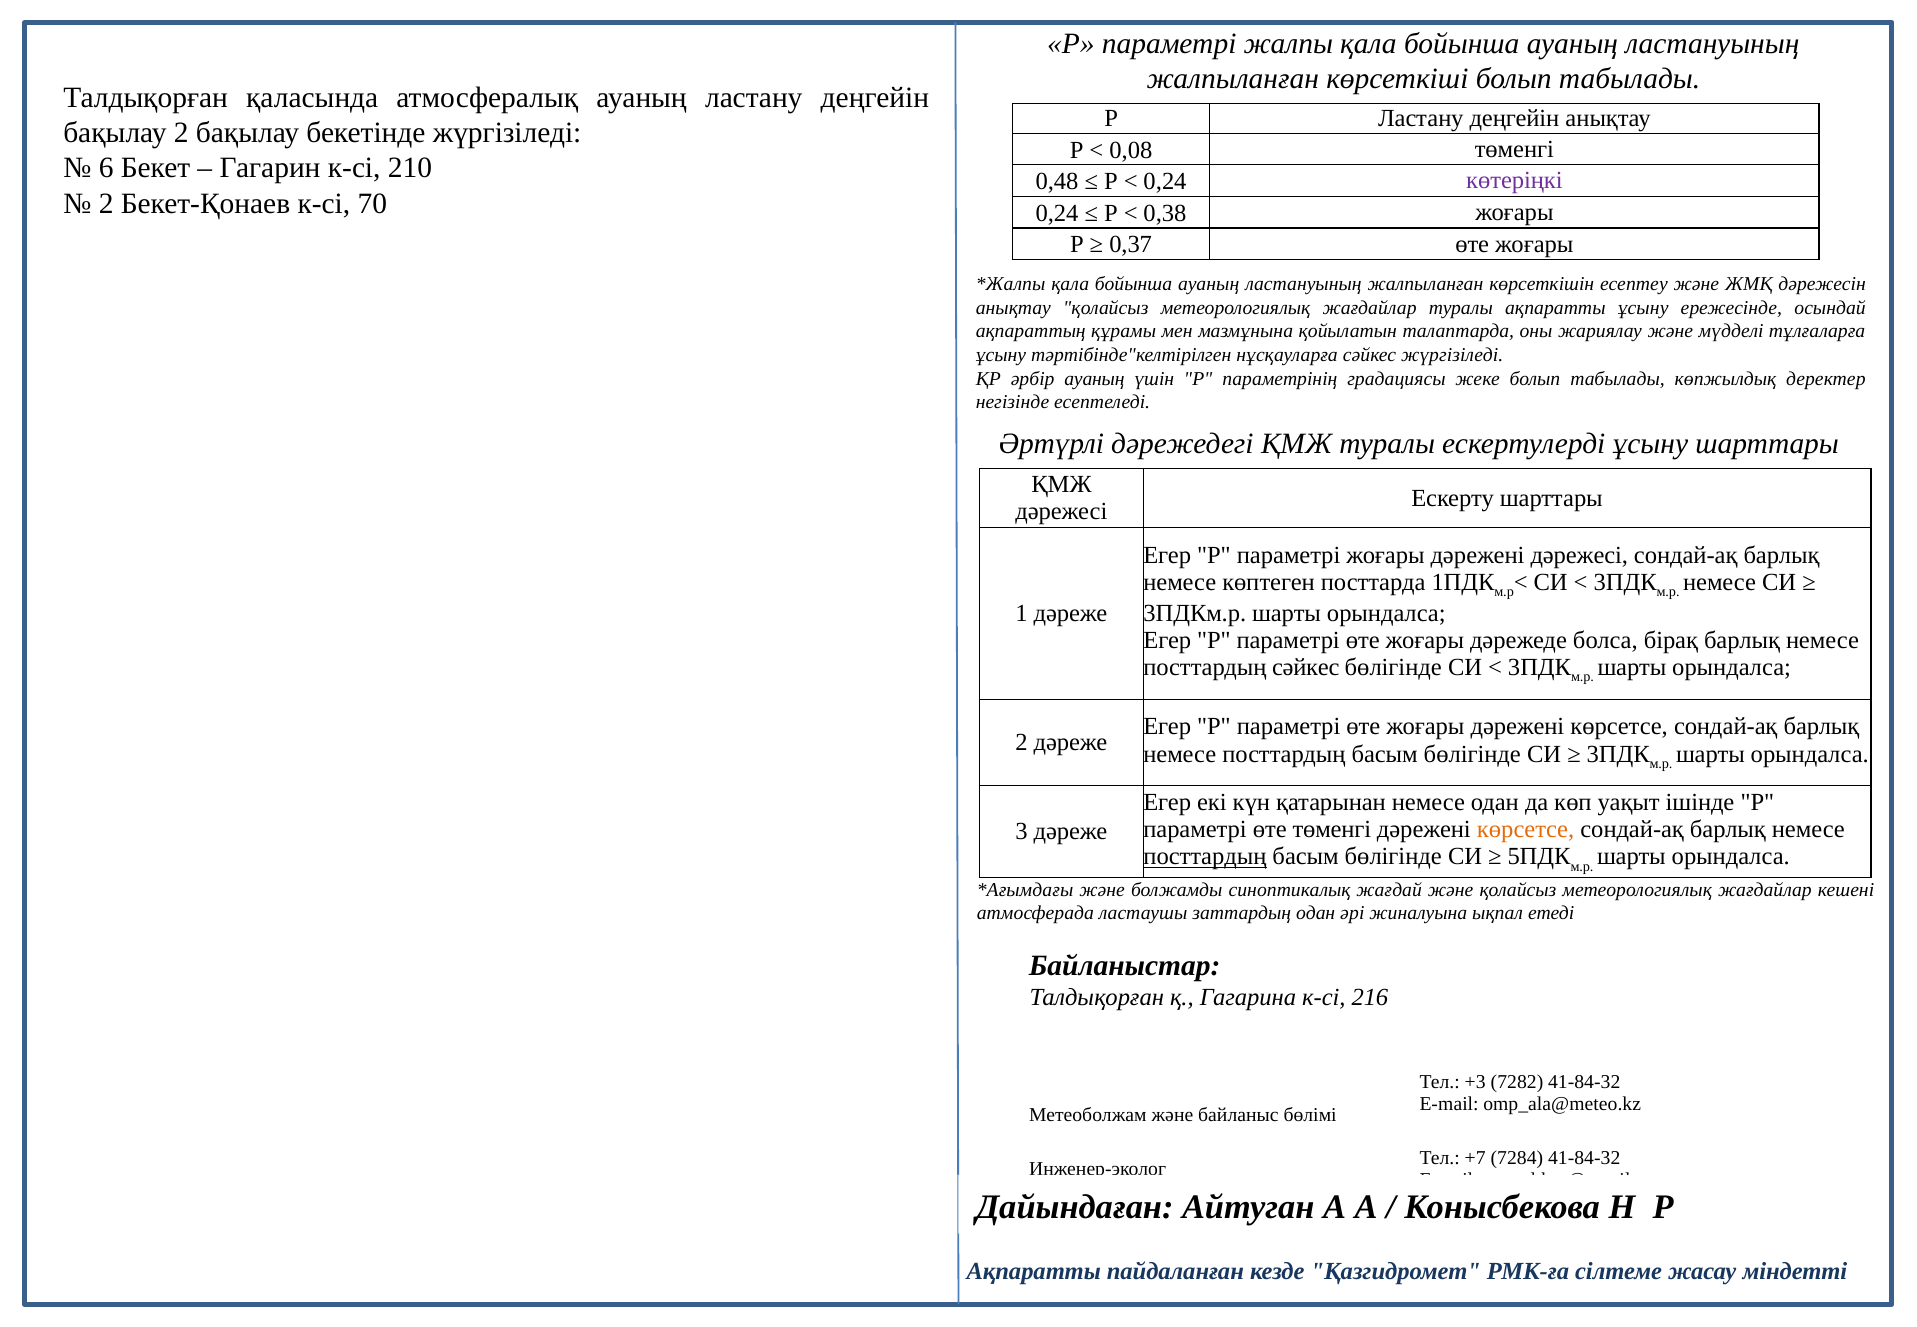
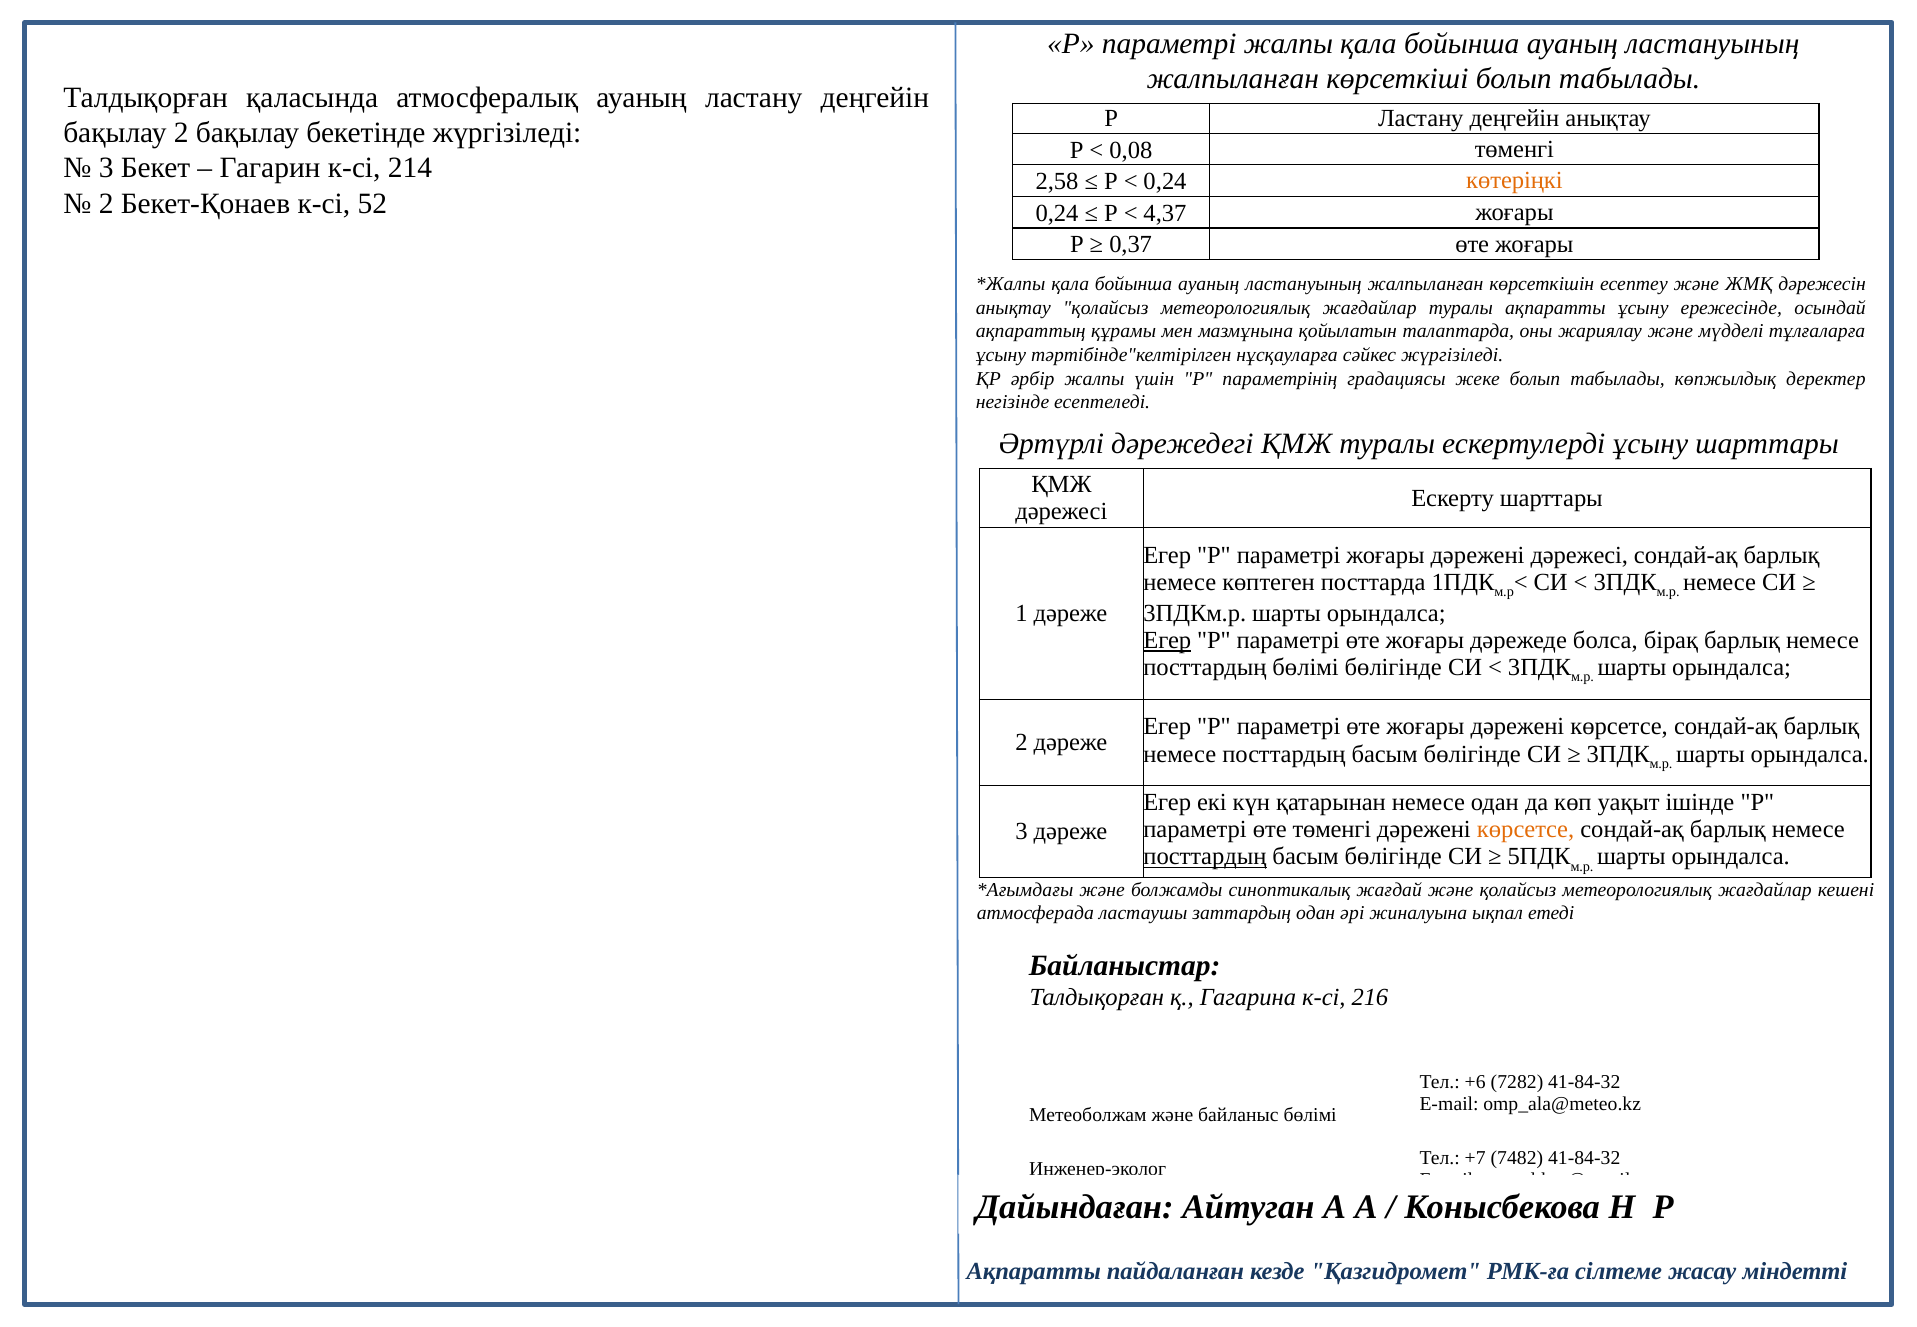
6: 6 -> 3 (106, 168)
210: 210 -> 214 (410, 168)
0,48: 0,48 -> 2,58 (1057, 182)
көтеріңкі colour: purple -> orange (1514, 181)
70: 70 -> 52 (372, 204)
0,38: 0,38 -> 4,37 (1165, 213)
әрбір ауаның: ауаның -> жалпы (1094, 379)
Егер underline: none -> present (1167, 641)
посттардың сәйкес: сәйкес -> бөлімі (1306, 668)
+3: +3 -> +6 (1475, 1082)
7284: 7284 -> 7482 (1517, 1159)
